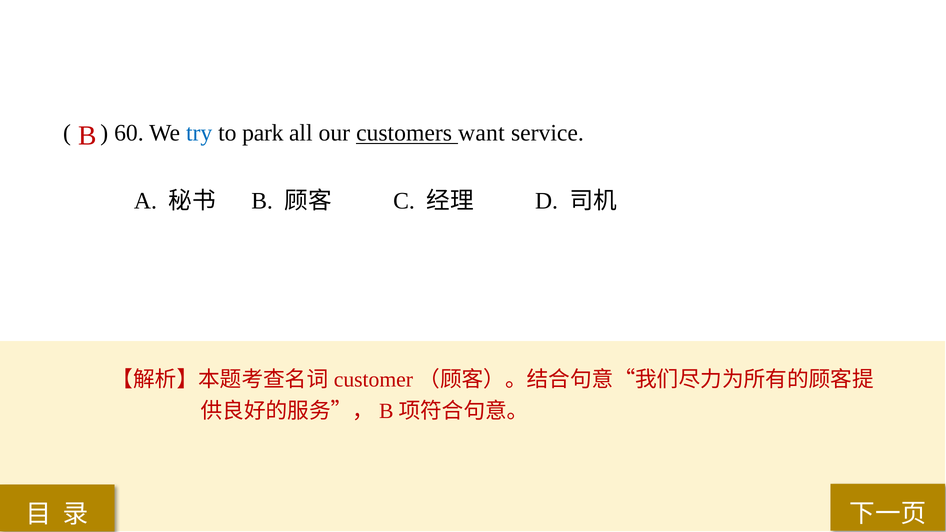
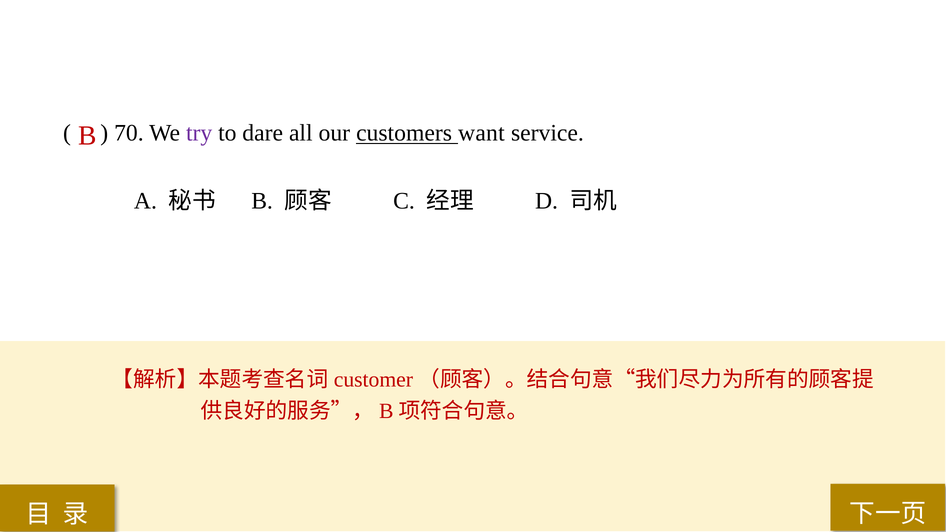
60: 60 -> 70 (129, 133)
try colour: blue -> purple (199, 133)
park: park -> dare (263, 133)
